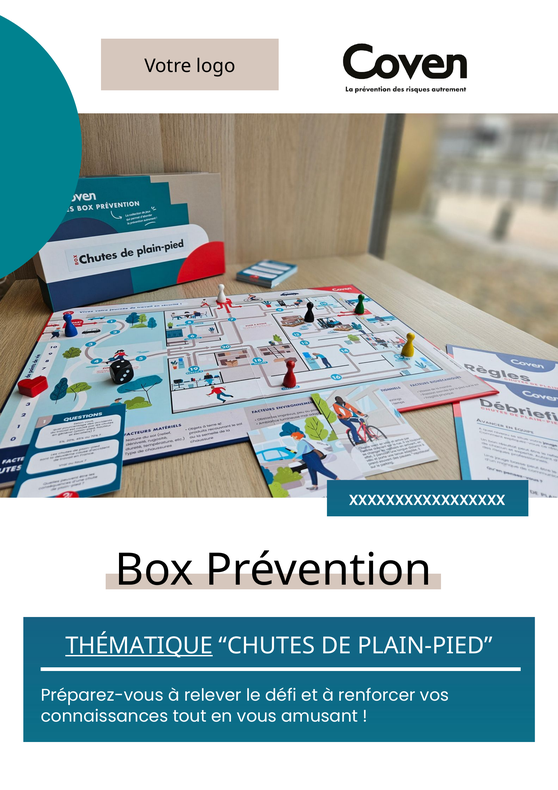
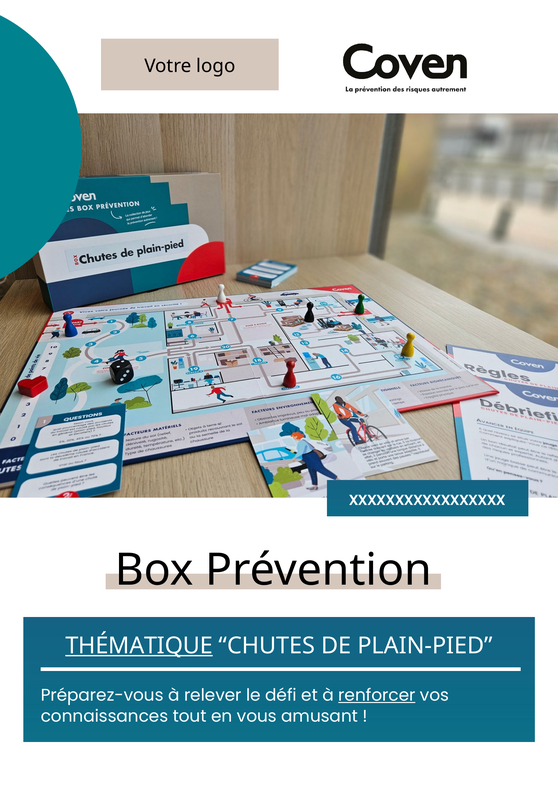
renforcer underline: none -> present (377, 695)
